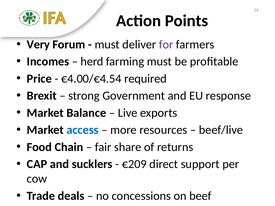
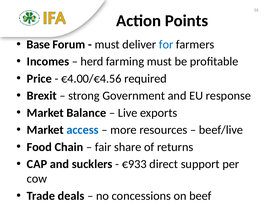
Very: Very -> Base (38, 44)
for colour: purple -> blue (166, 44)
€4.00/€4.54: €4.00/€4.54 -> €4.00/€4.56 (91, 79)
€209: €209 -> €933 (134, 164)
